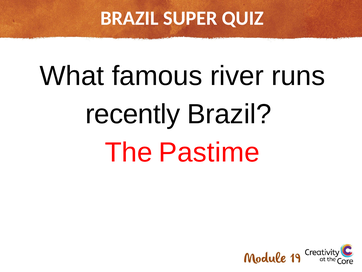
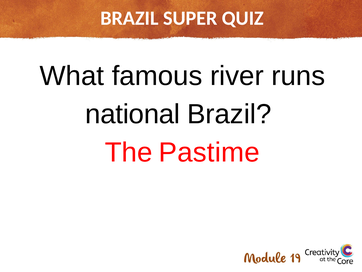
recently: recently -> national (133, 114)
